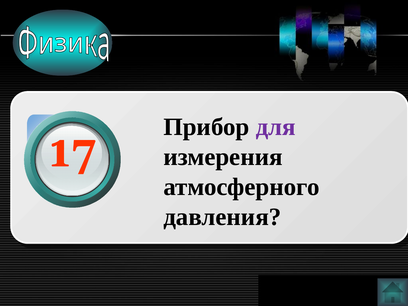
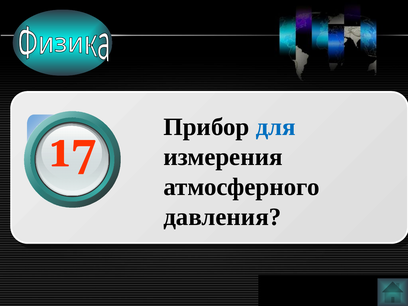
для colour: purple -> blue (276, 127)
